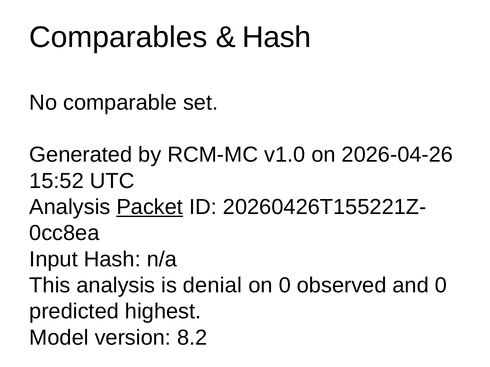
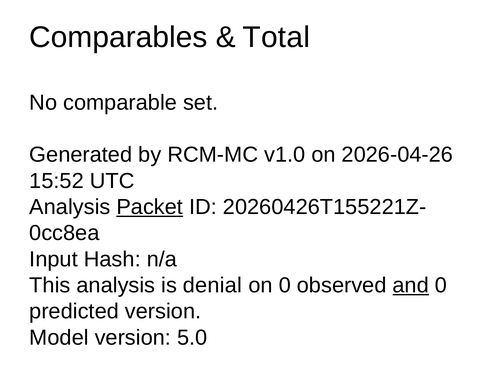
Hash: Hash -> Total (276, 37)
and underline: none -> present (411, 286)
predicted highest: highest -> version (163, 312)
8.2: 8.2 -> 5.0 (192, 338)
